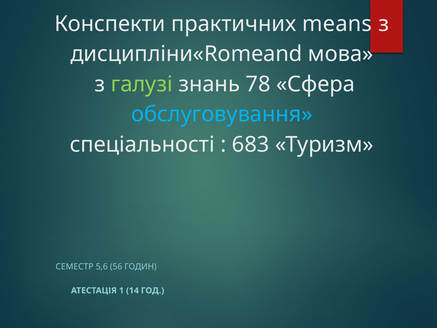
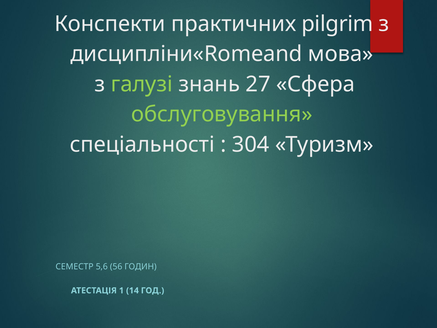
means: means -> pilgrim (337, 24)
78: 78 -> 27 (258, 84)
обслуговування colour: light blue -> light green (222, 114)
683: 683 -> 304 (251, 144)
